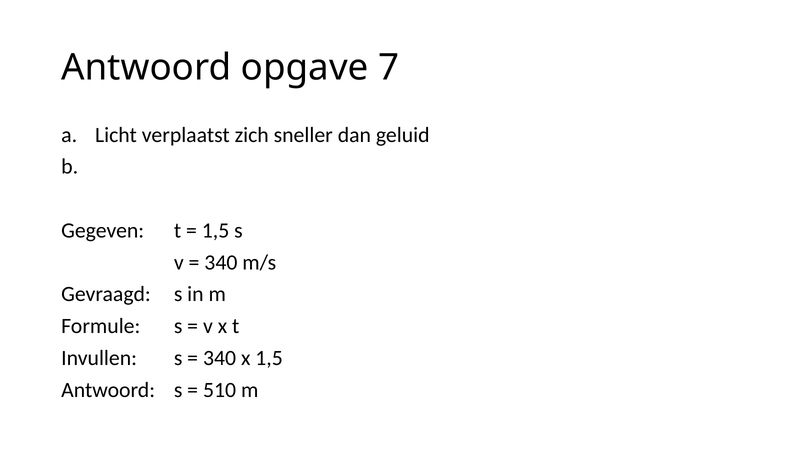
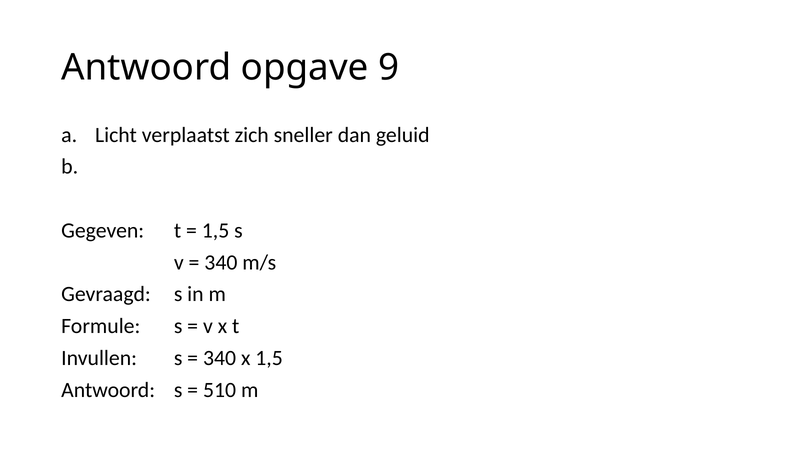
7: 7 -> 9 (389, 67)
